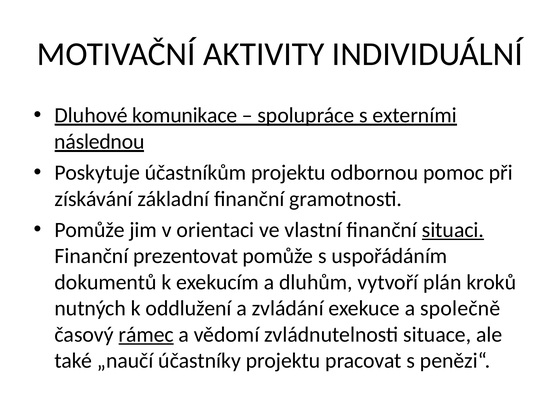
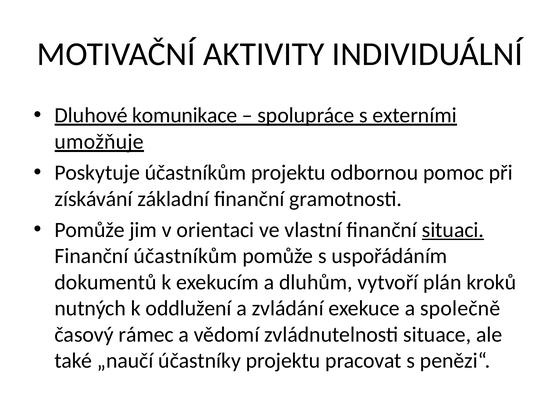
následnou: následnou -> umožňuje (99, 142)
Finanční prezentovat: prezentovat -> účastníkům (185, 256)
rámec underline: present -> none (146, 335)
